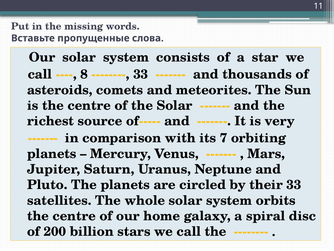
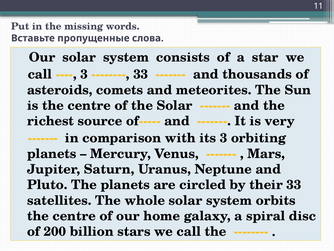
8: 8 -> 3 (84, 74)
its 7: 7 -> 3 (224, 138)
